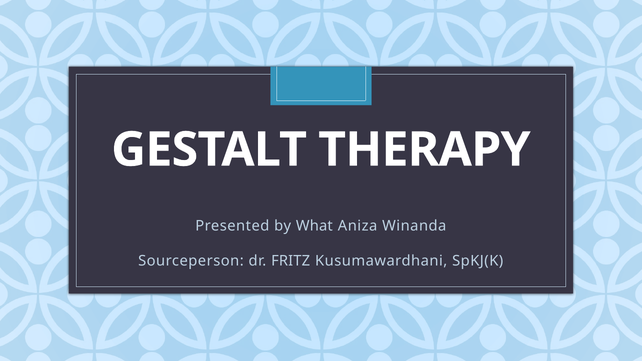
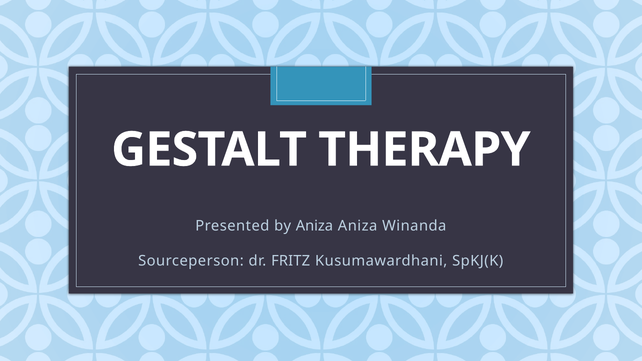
by What: What -> Aniza (314, 226)
